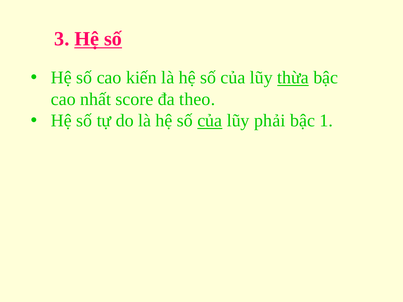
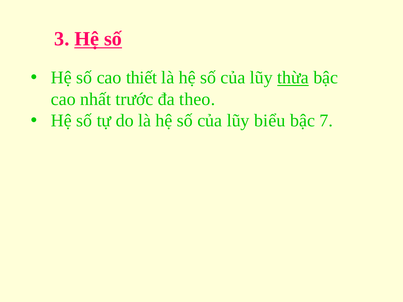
kiến: kiến -> thiết (142, 78)
score: score -> trước (135, 99)
của underline: present -> none (210, 121)
phải: phải -> biểu (270, 121)
1: 1 -> 7 (326, 121)
